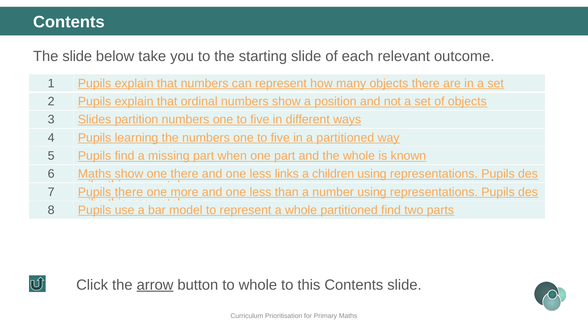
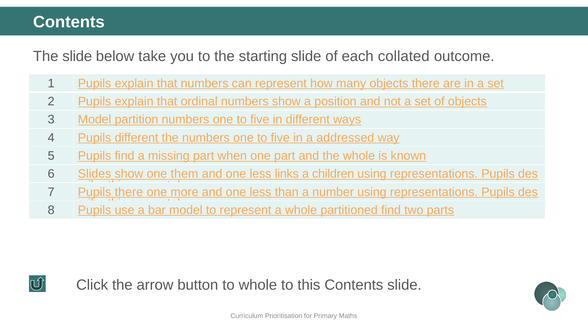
relevant: relevant -> collated (404, 56)
3 Slides: Slides -> Model (95, 119)
Pupils learning: learning -> different (137, 138)
a partitioned: partitioned -> addressed (345, 138)
6 Maths: Maths -> Slides (95, 174)
one there: there -> them (184, 174)
arrow underline: present -> none (155, 285)
